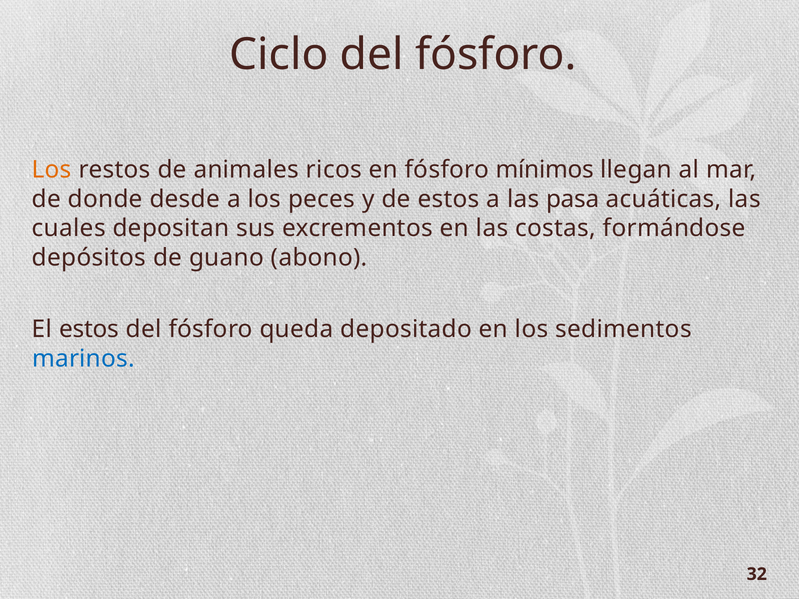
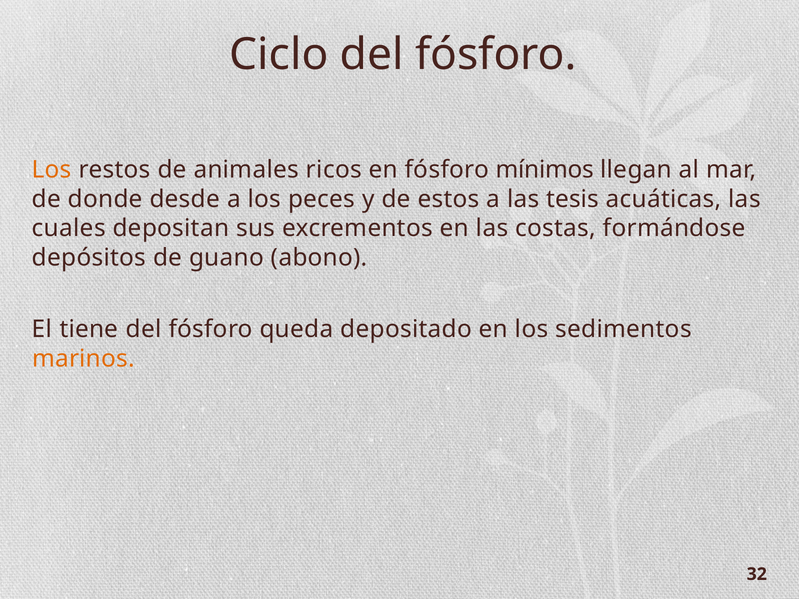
pasa: pasa -> tesis (573, 199)
El estos: estos -> tiene (89, 330)
marinos colour: blue -> orange (83, 359)
